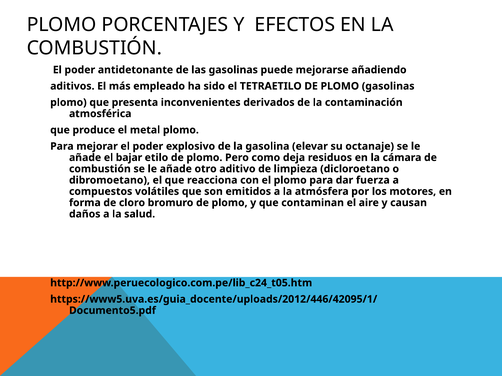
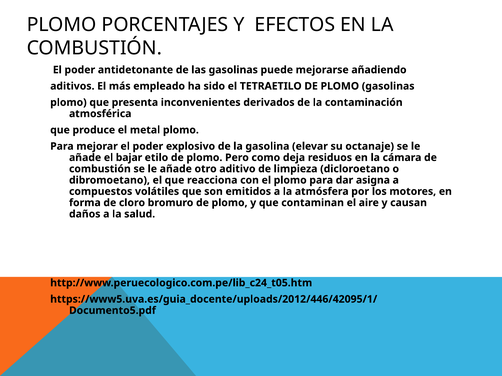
fuerza: fuerza -> asigna (373, 180)
